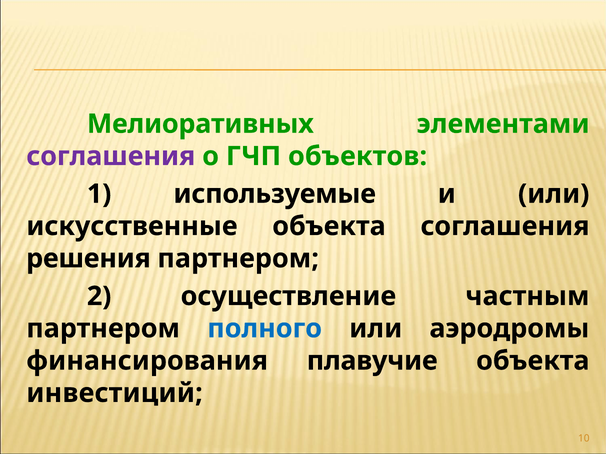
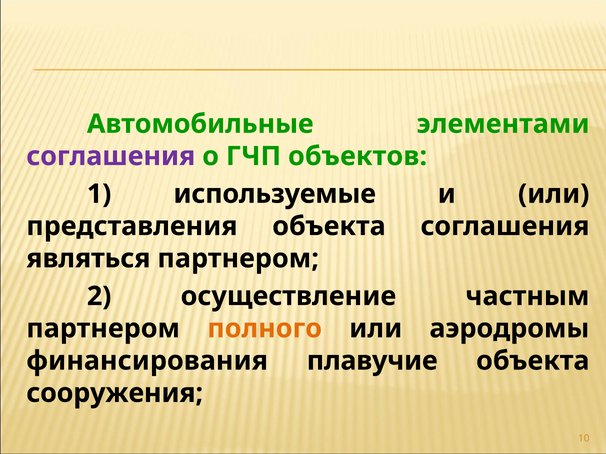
Мелиоративных: Мелиоративных -> Автомобильные (200, 124)
искусственные: искусственные -> представления (132, 226)
решения: решения -> являться (88, 259)
полного colour: blue -> orange (265, 329)
инвестиций: инвестиций -> сооружения (115, 393)
